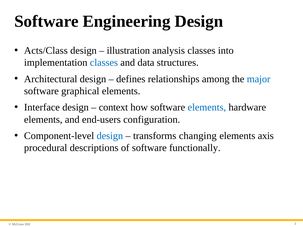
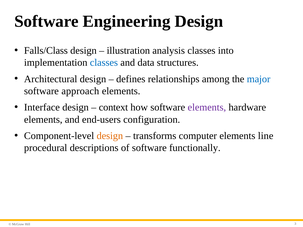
Acts/Class: Acts/Class -> Falls/Class (46, 51)
graphical: graphical -> approach (80, 91)
elements colour: blue -> purple (207, 107)
design colour: blue -> orange (110, 136)
changing: changing -> computer (198, 136)
axis: axis -> line (266, 136)
